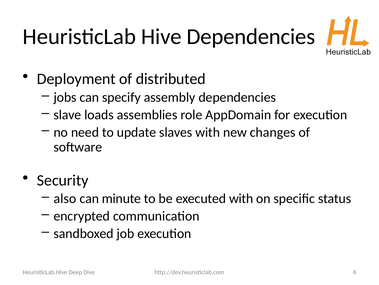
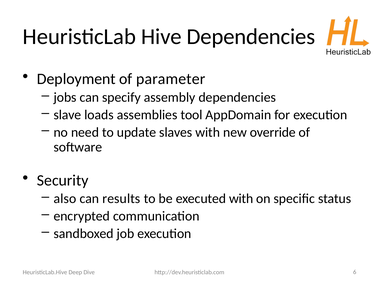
distributed: distributed -> parameter (171, 79)
role: role -> tool (191, 115)
changes: changes -> override (273, 132)
minute: minute -> results (121, 198)
